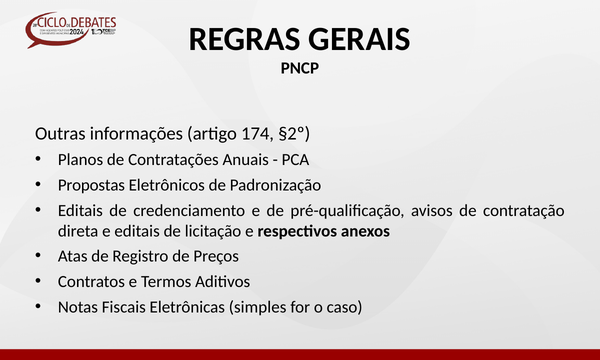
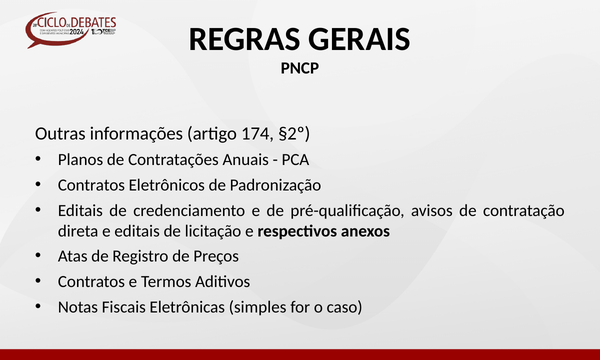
Propostas: Propostas -> Contratos (91, 185)
